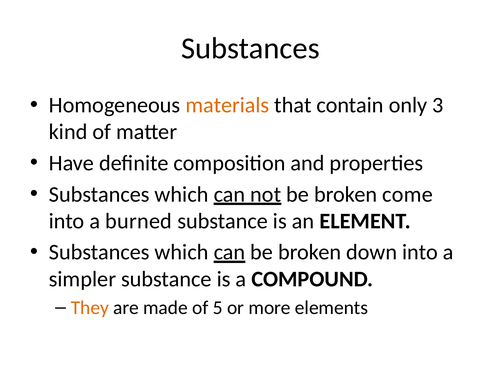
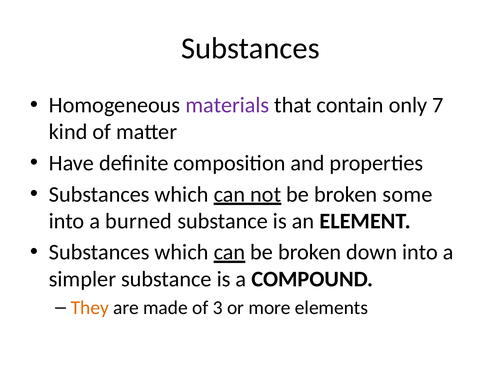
materials colour: orange -> purple (227, 105)
3: 3 -> 7 (438, 105)
come: come -> some (408, 194)
5: 5 -> 3 (218, 308)
